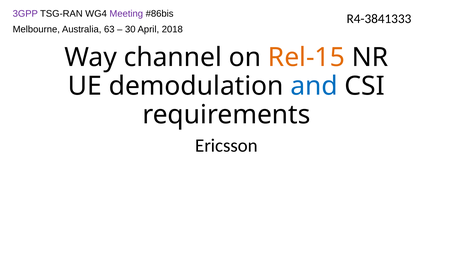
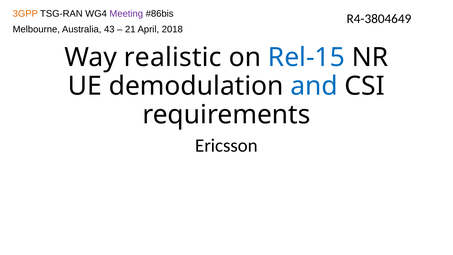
3GPP colour: purple -> orange (25, 14)
R4-3841333: R4-3841333 -> R4-3804649 (379, 19)
63: 63 -> 43 (109, 29)
30: 30 -> 21 (130, 29)
channel: channel -> realistic (173, 58)
Rel-15 colour: orange -> blue (306, 58)
